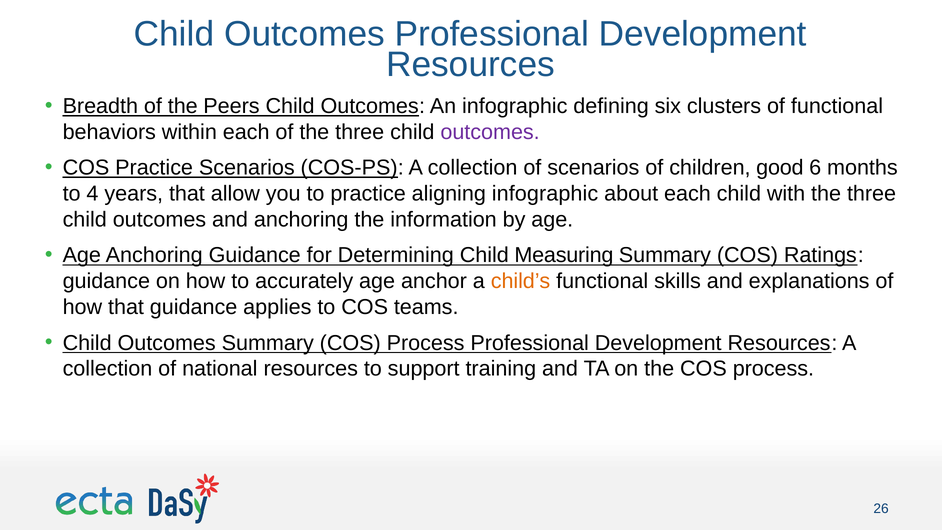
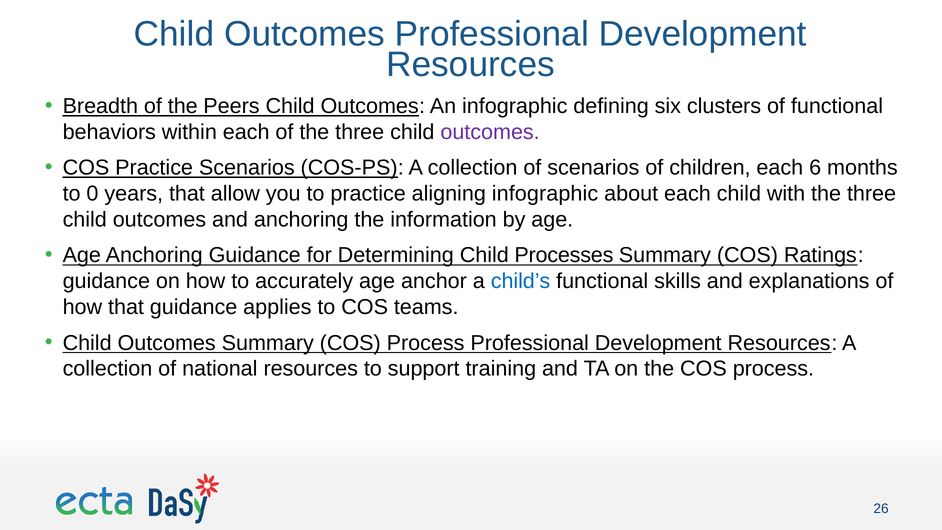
children good: good -> each (780, 168)
4: 4 -> 0 (92, 194)
Measuring: Measuring -> Processes (564, 255)
child’s colour: orange -> blue (521, 281)
